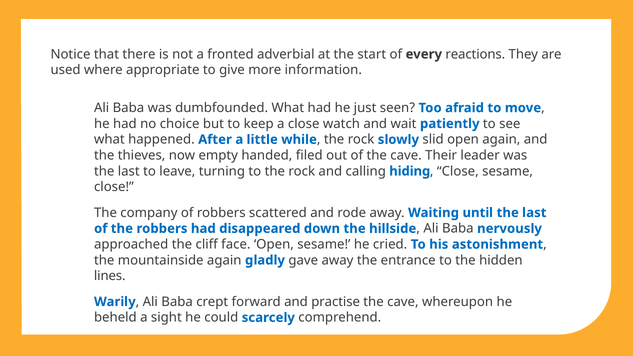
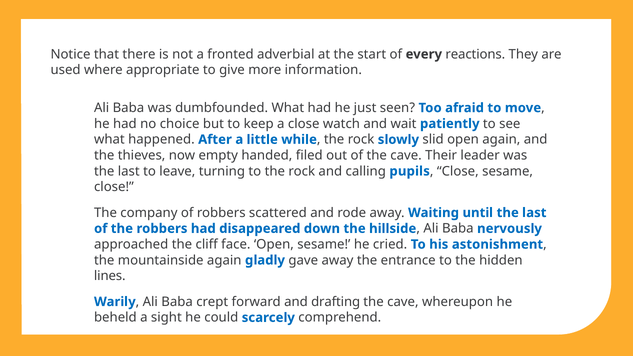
hiding: hiding -> pupils (410, 171)
practise: practise -> drafting (336, 302)
